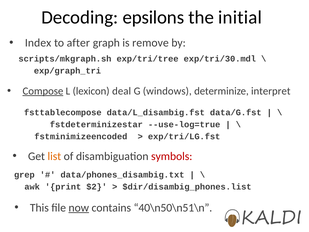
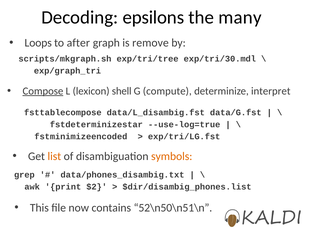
initial: initial -> many (240, 17)
Index: Index -> Loops (38, 43)
deal: deal -> shell (122, 91)
windows: windows -> compute (167, 91)
symbols colour: red -> orange (172, 156)
now underline: present -> none (79, 207)
40\n50\n51\n: 40\n50\n51\n -> 52\n50\n51\n (173, 207)
